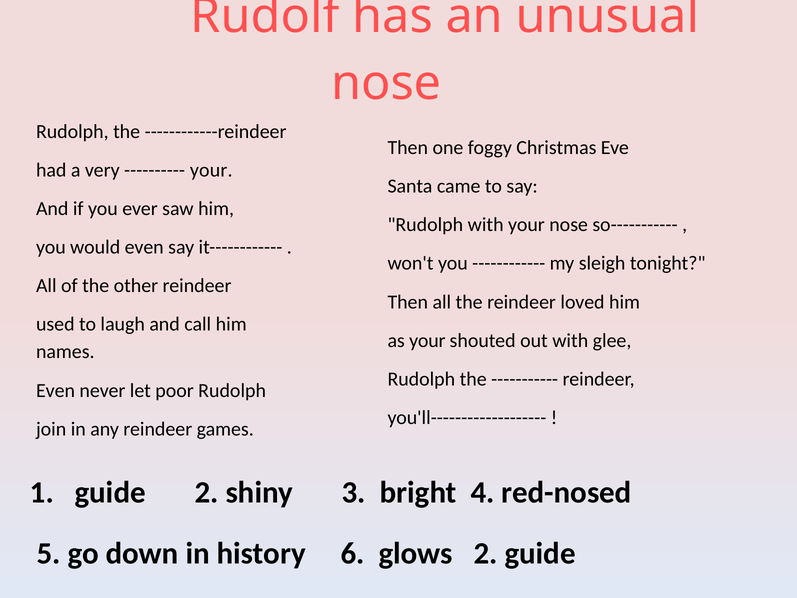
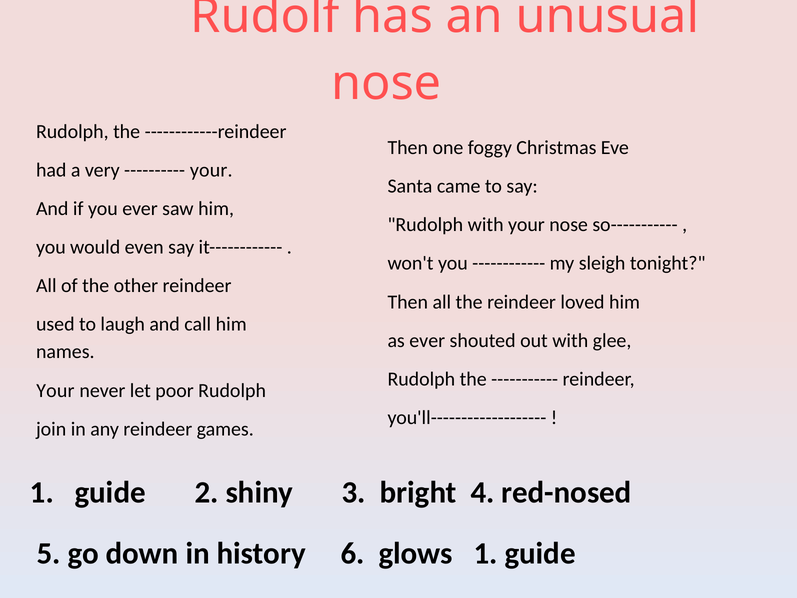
as your: your -> ever (427, 340)
Even: Even -> Your (55, 390)
glows 2: 2 -> 1 (486, 553)
